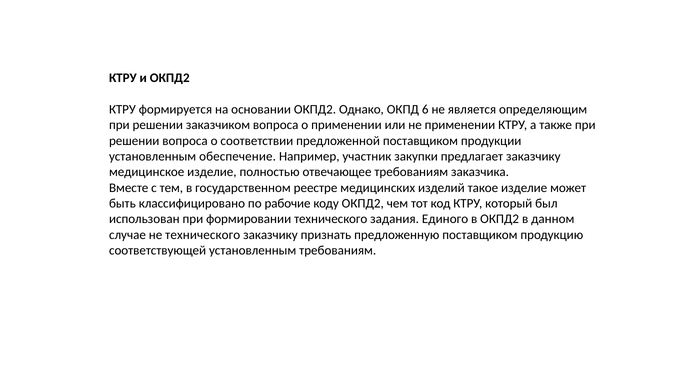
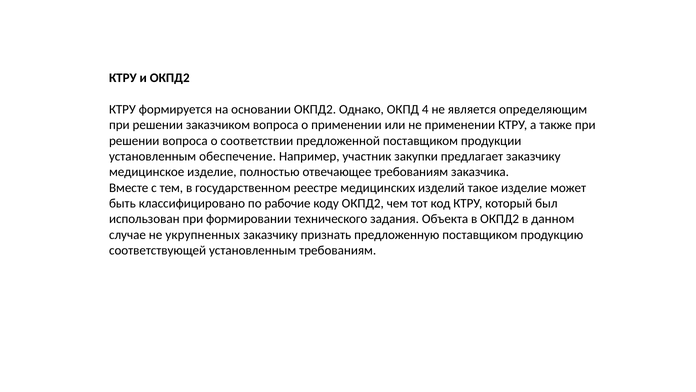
6: 6 -> 4 (425, 109)
Единого: Единого -> Объекта (445, 219)
не технического: технического -> укрупненных (203, 234)
